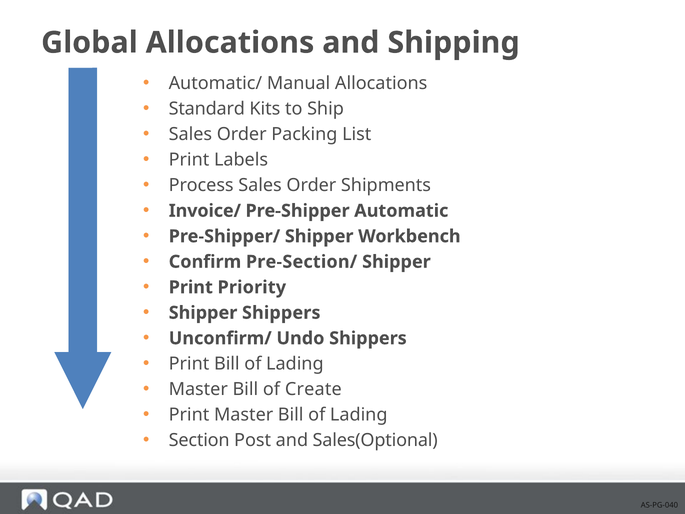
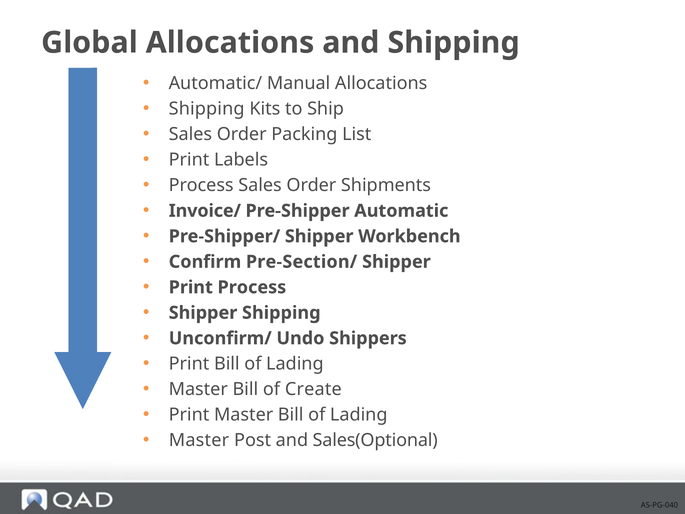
Standard: Standard -> Shipping (207, 109)
Print Priority: Priority -> Process (252, 287)
Shipper Shippers: Shippers -> Shipping (281, 313)
Section: Section -> Master (199, 440)
